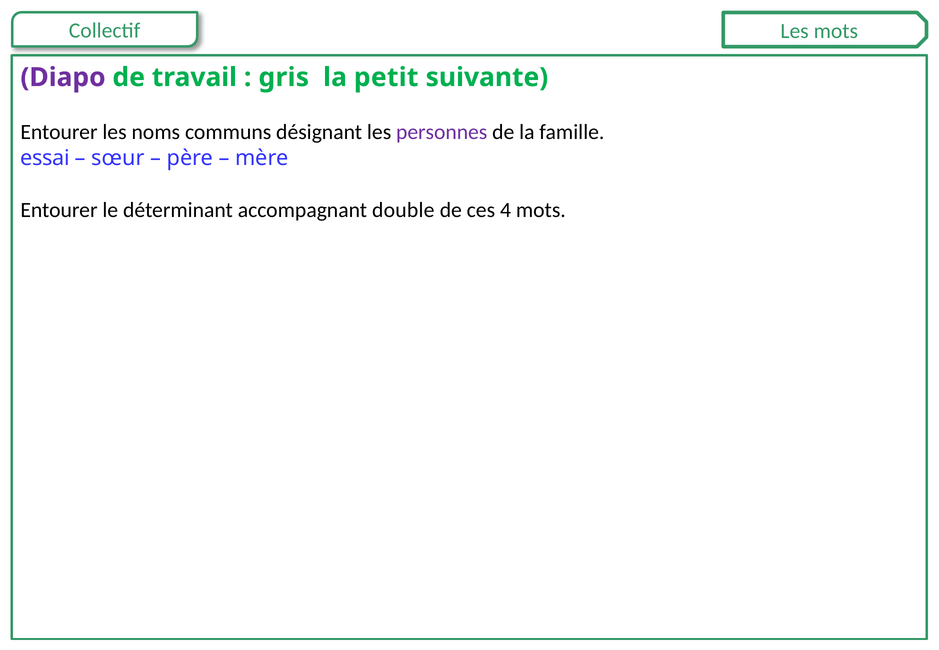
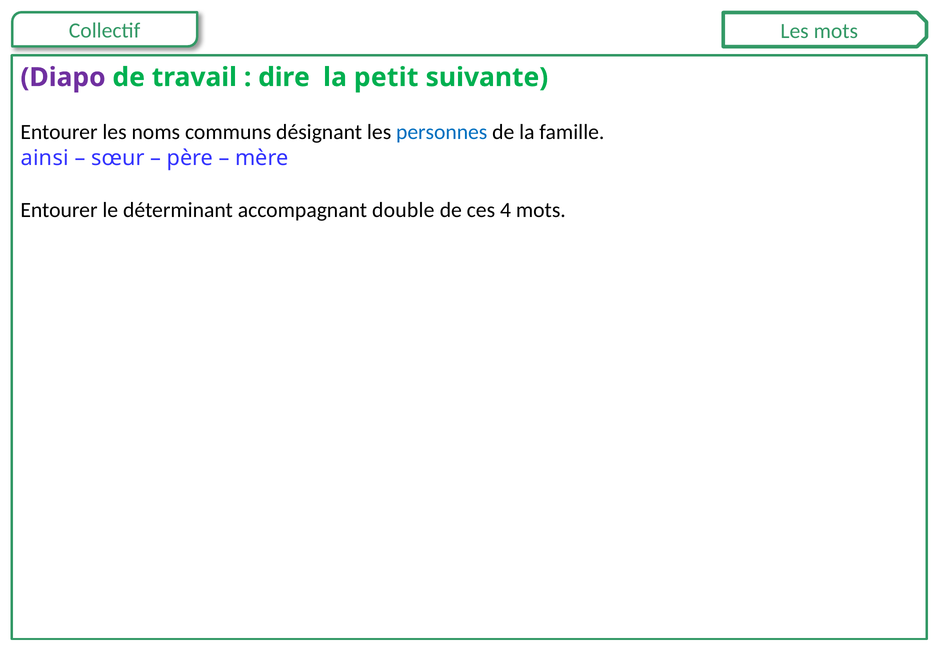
gris: gris -> dire (284, 77)
personnes colour: purple -> blue (442, 132)
essai: essai -> ainsi (45, 158)
